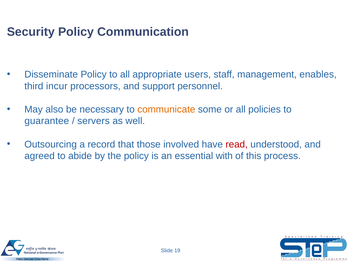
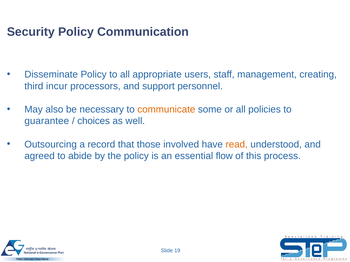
enables: enables -> creating (318, 75)
servers: servers -> choices (94, 121)
read colour: red -> orange (237, 145)
with: with -> flow (224, 156)
